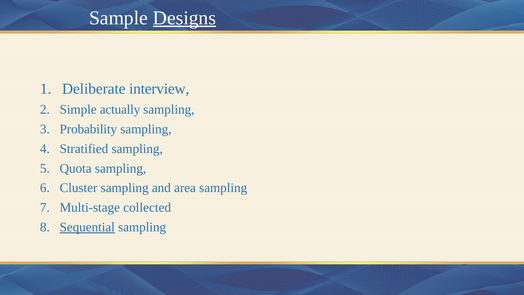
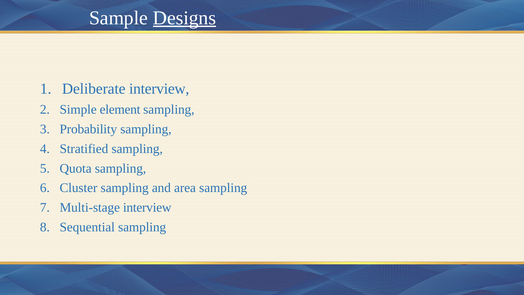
actually: actually -> element (120, 109)
Multi-stage collected: collected -> interview (147, 207)
Sequential underline: present -> none (87, 227)
